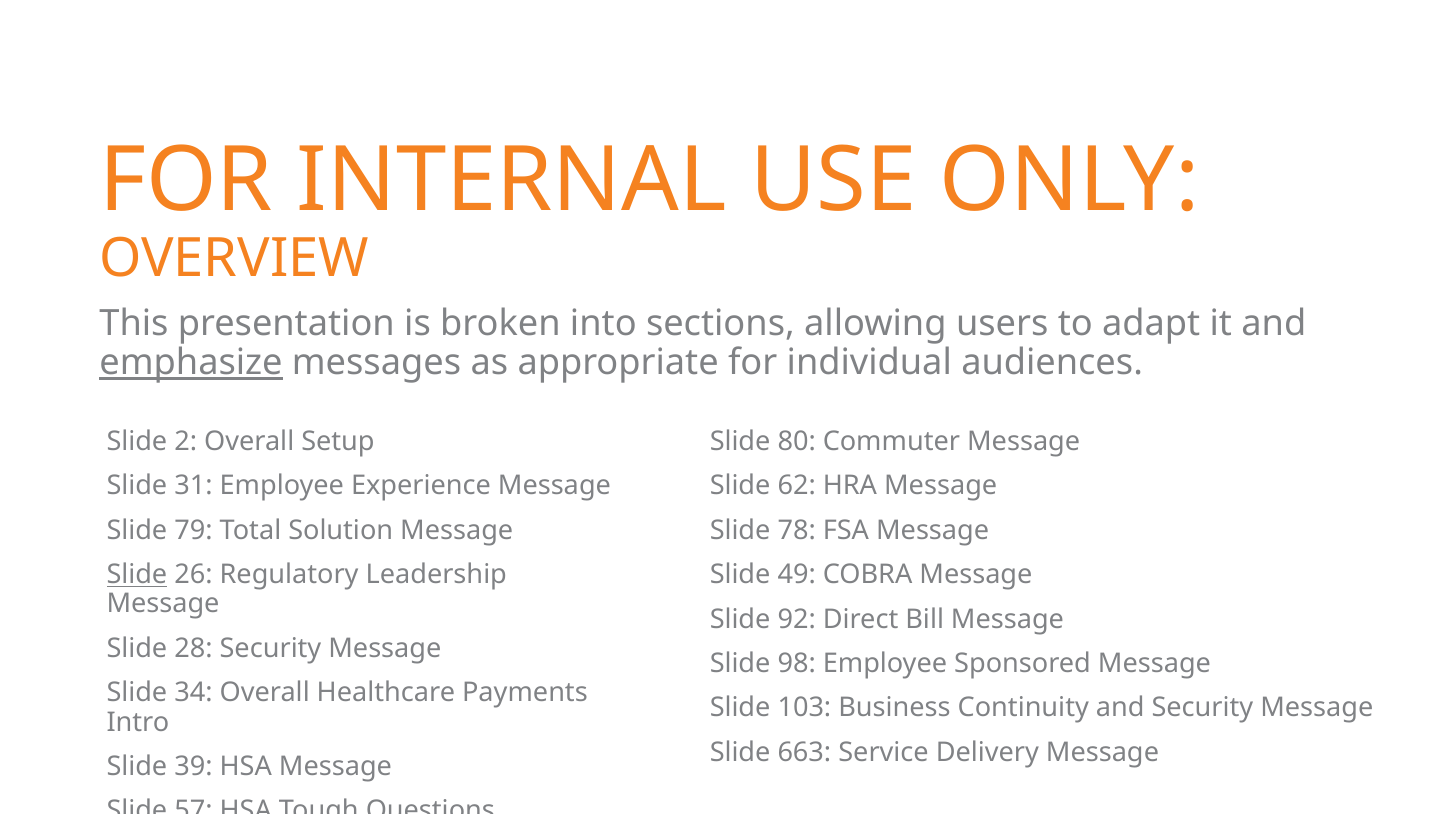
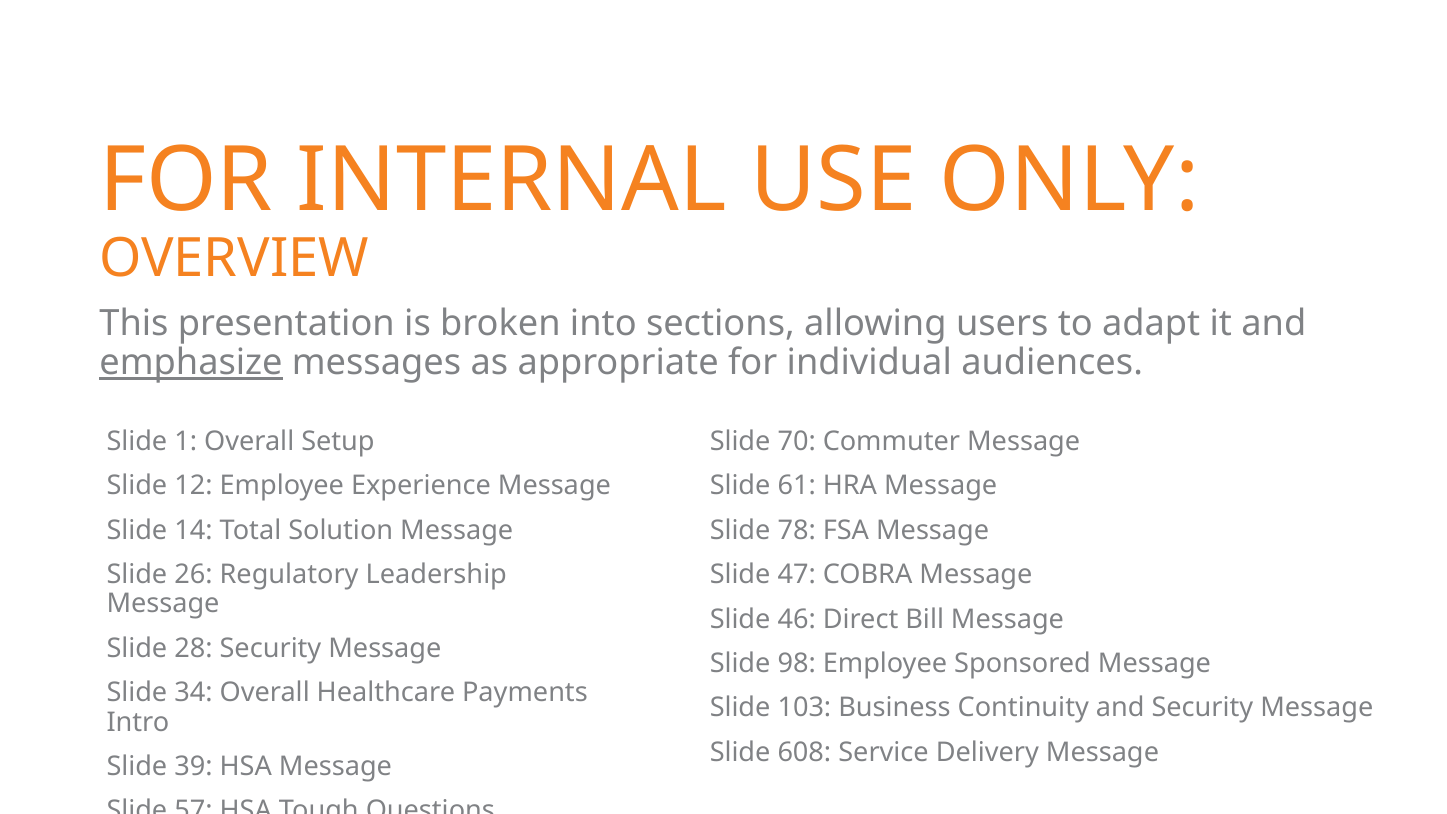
2: 2 -> 1 (186, 442)
80: 80 -> 70 (797, 442)
31: 31 -> 12 (193, 486)
62: 62 -> 61 (797, 486)
79: 79 -> 14 (193, 530)
Slide underline: present -> none (137, 575)
49: 49 -> 47 (797, 575)
92: 92 -> 46 (797, 619)
663: 663 -> 608 (804, 752)
